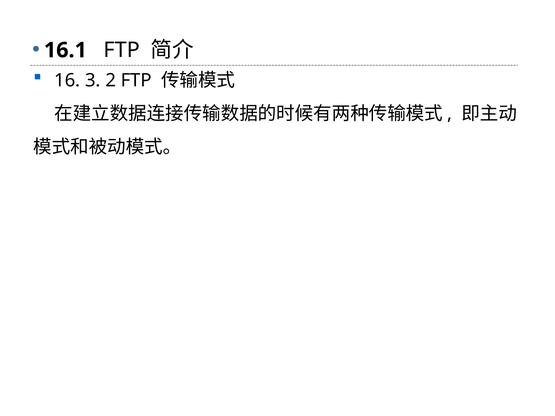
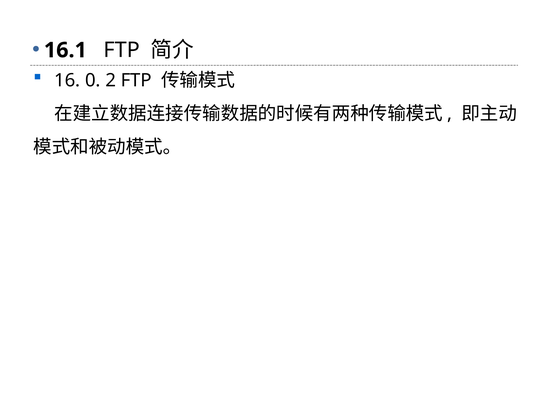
3: 3 -> 0 (93, 80)
